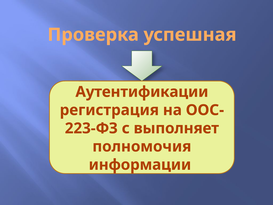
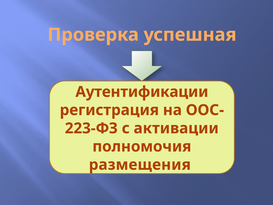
выполняет: выполняет -> активации (176, 128)
информации: информации -> размещения (140, 165)
